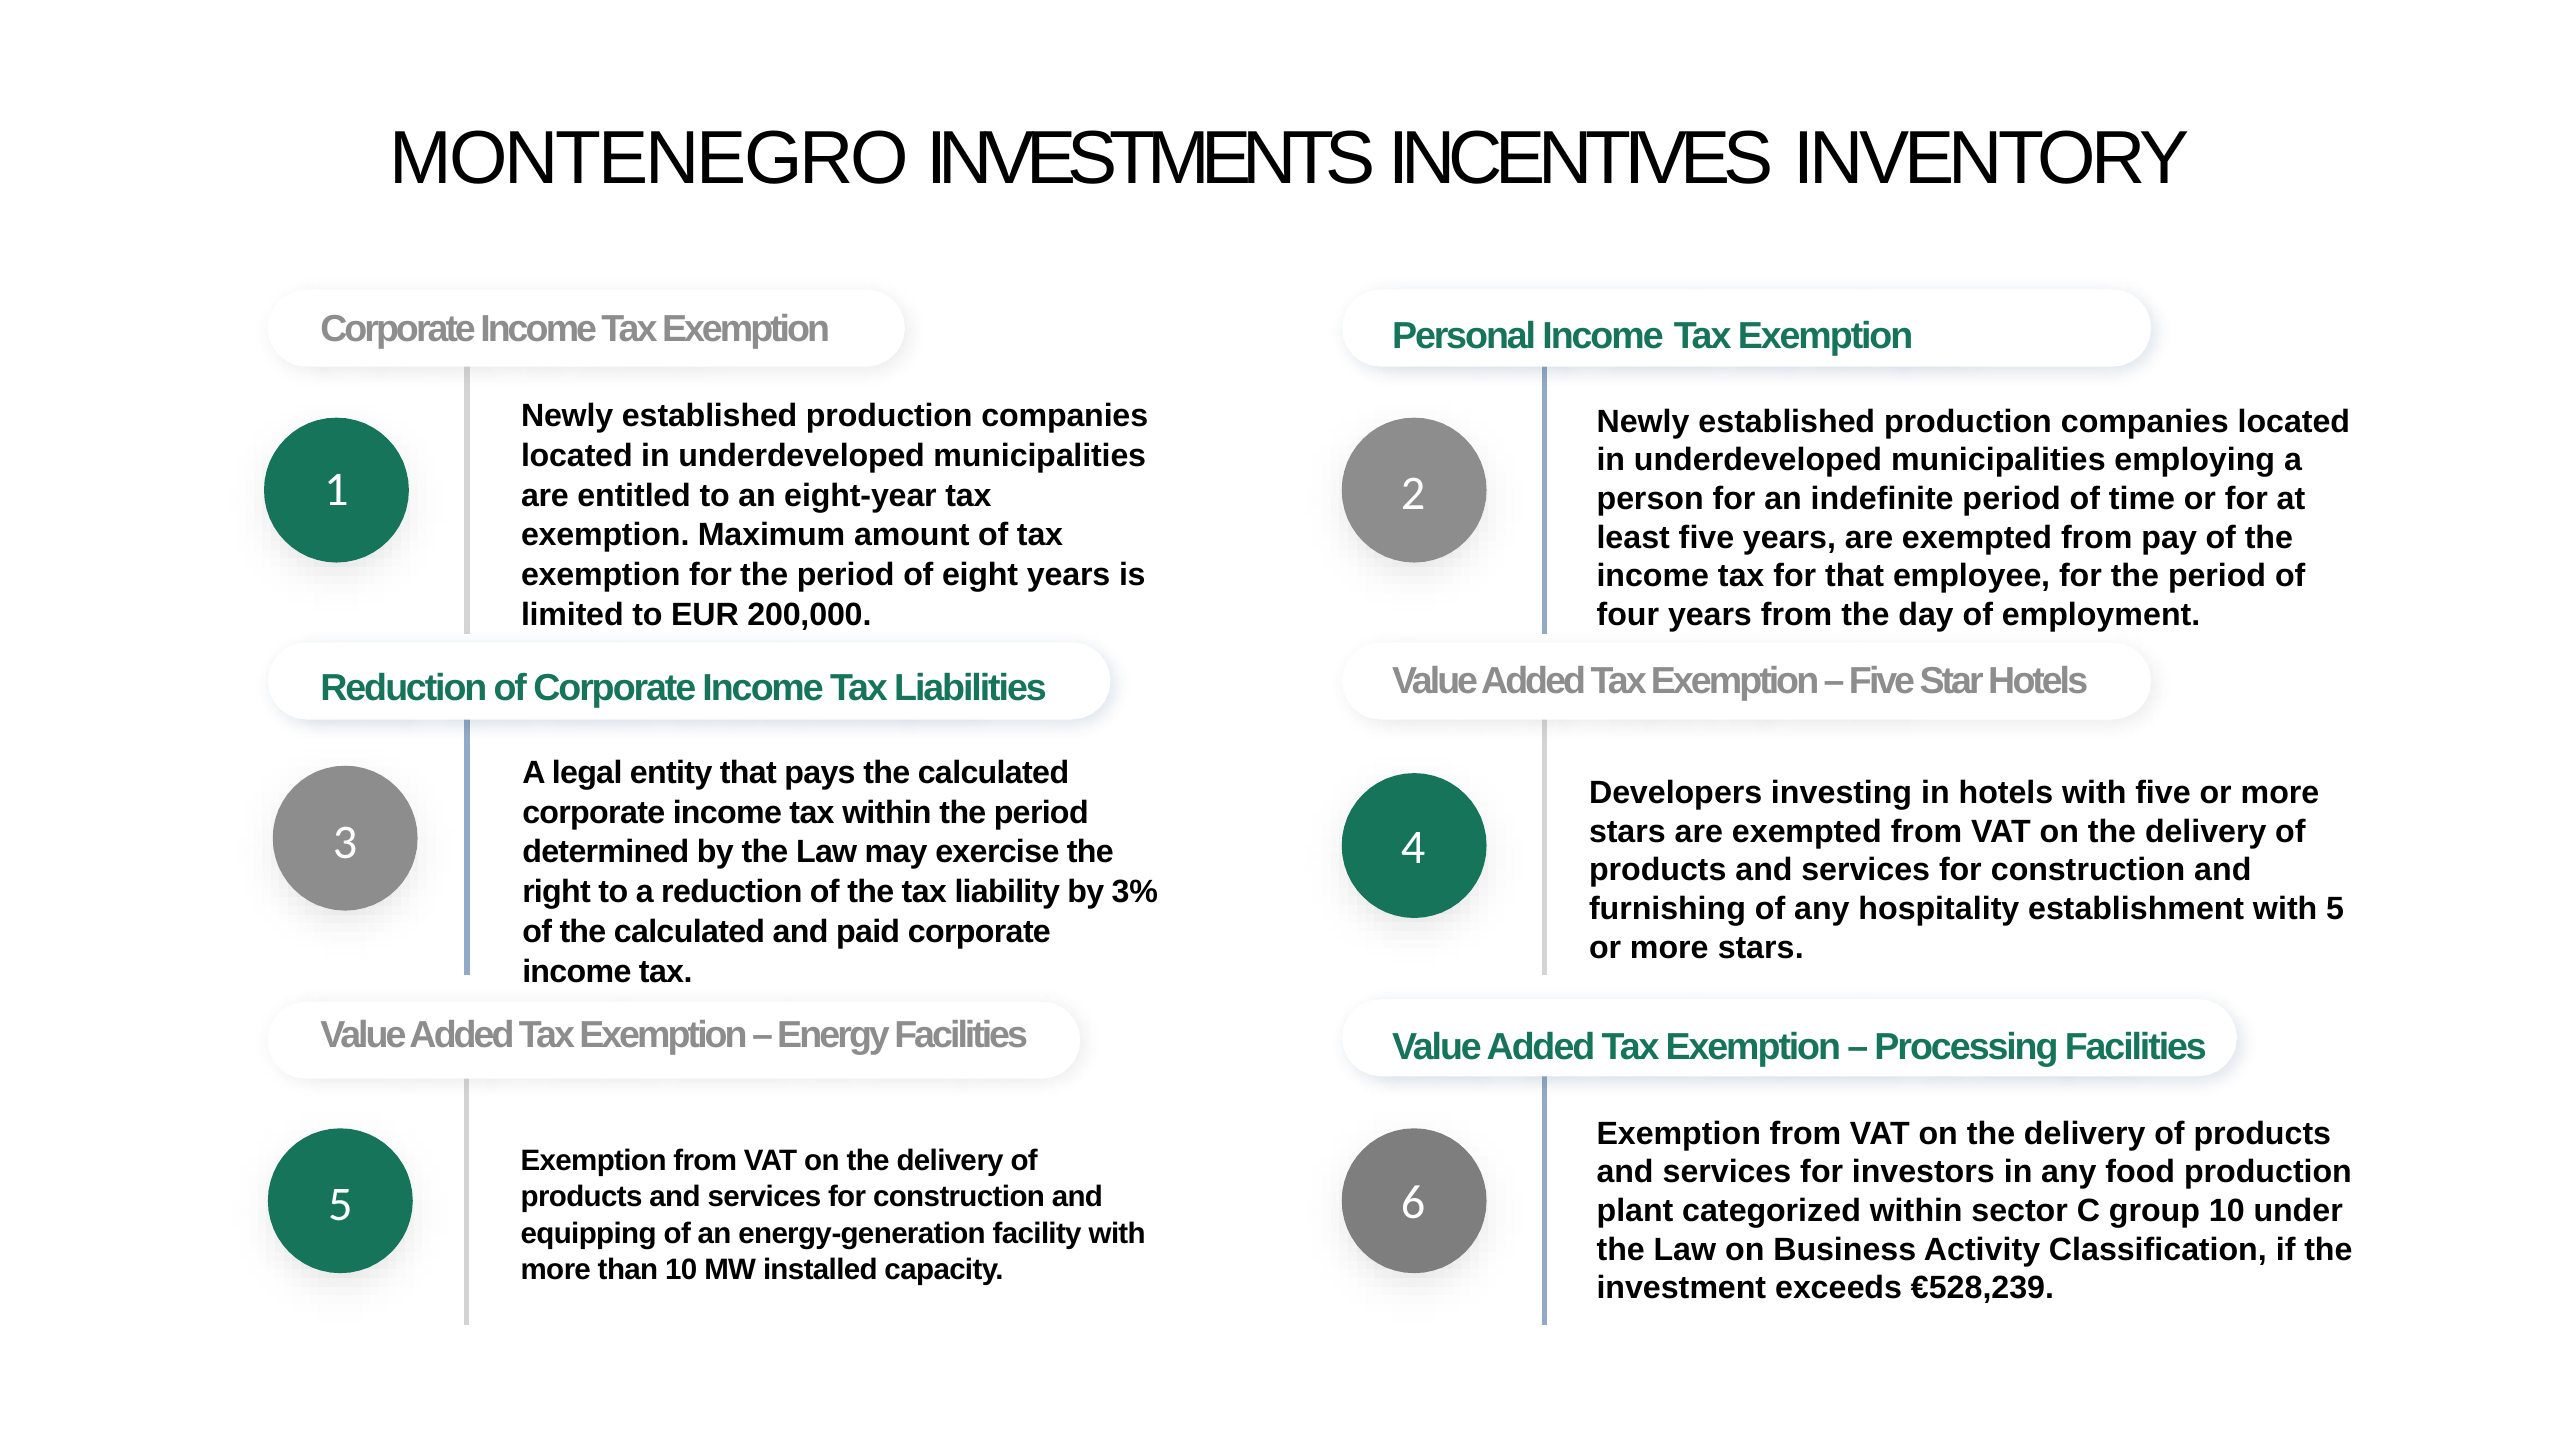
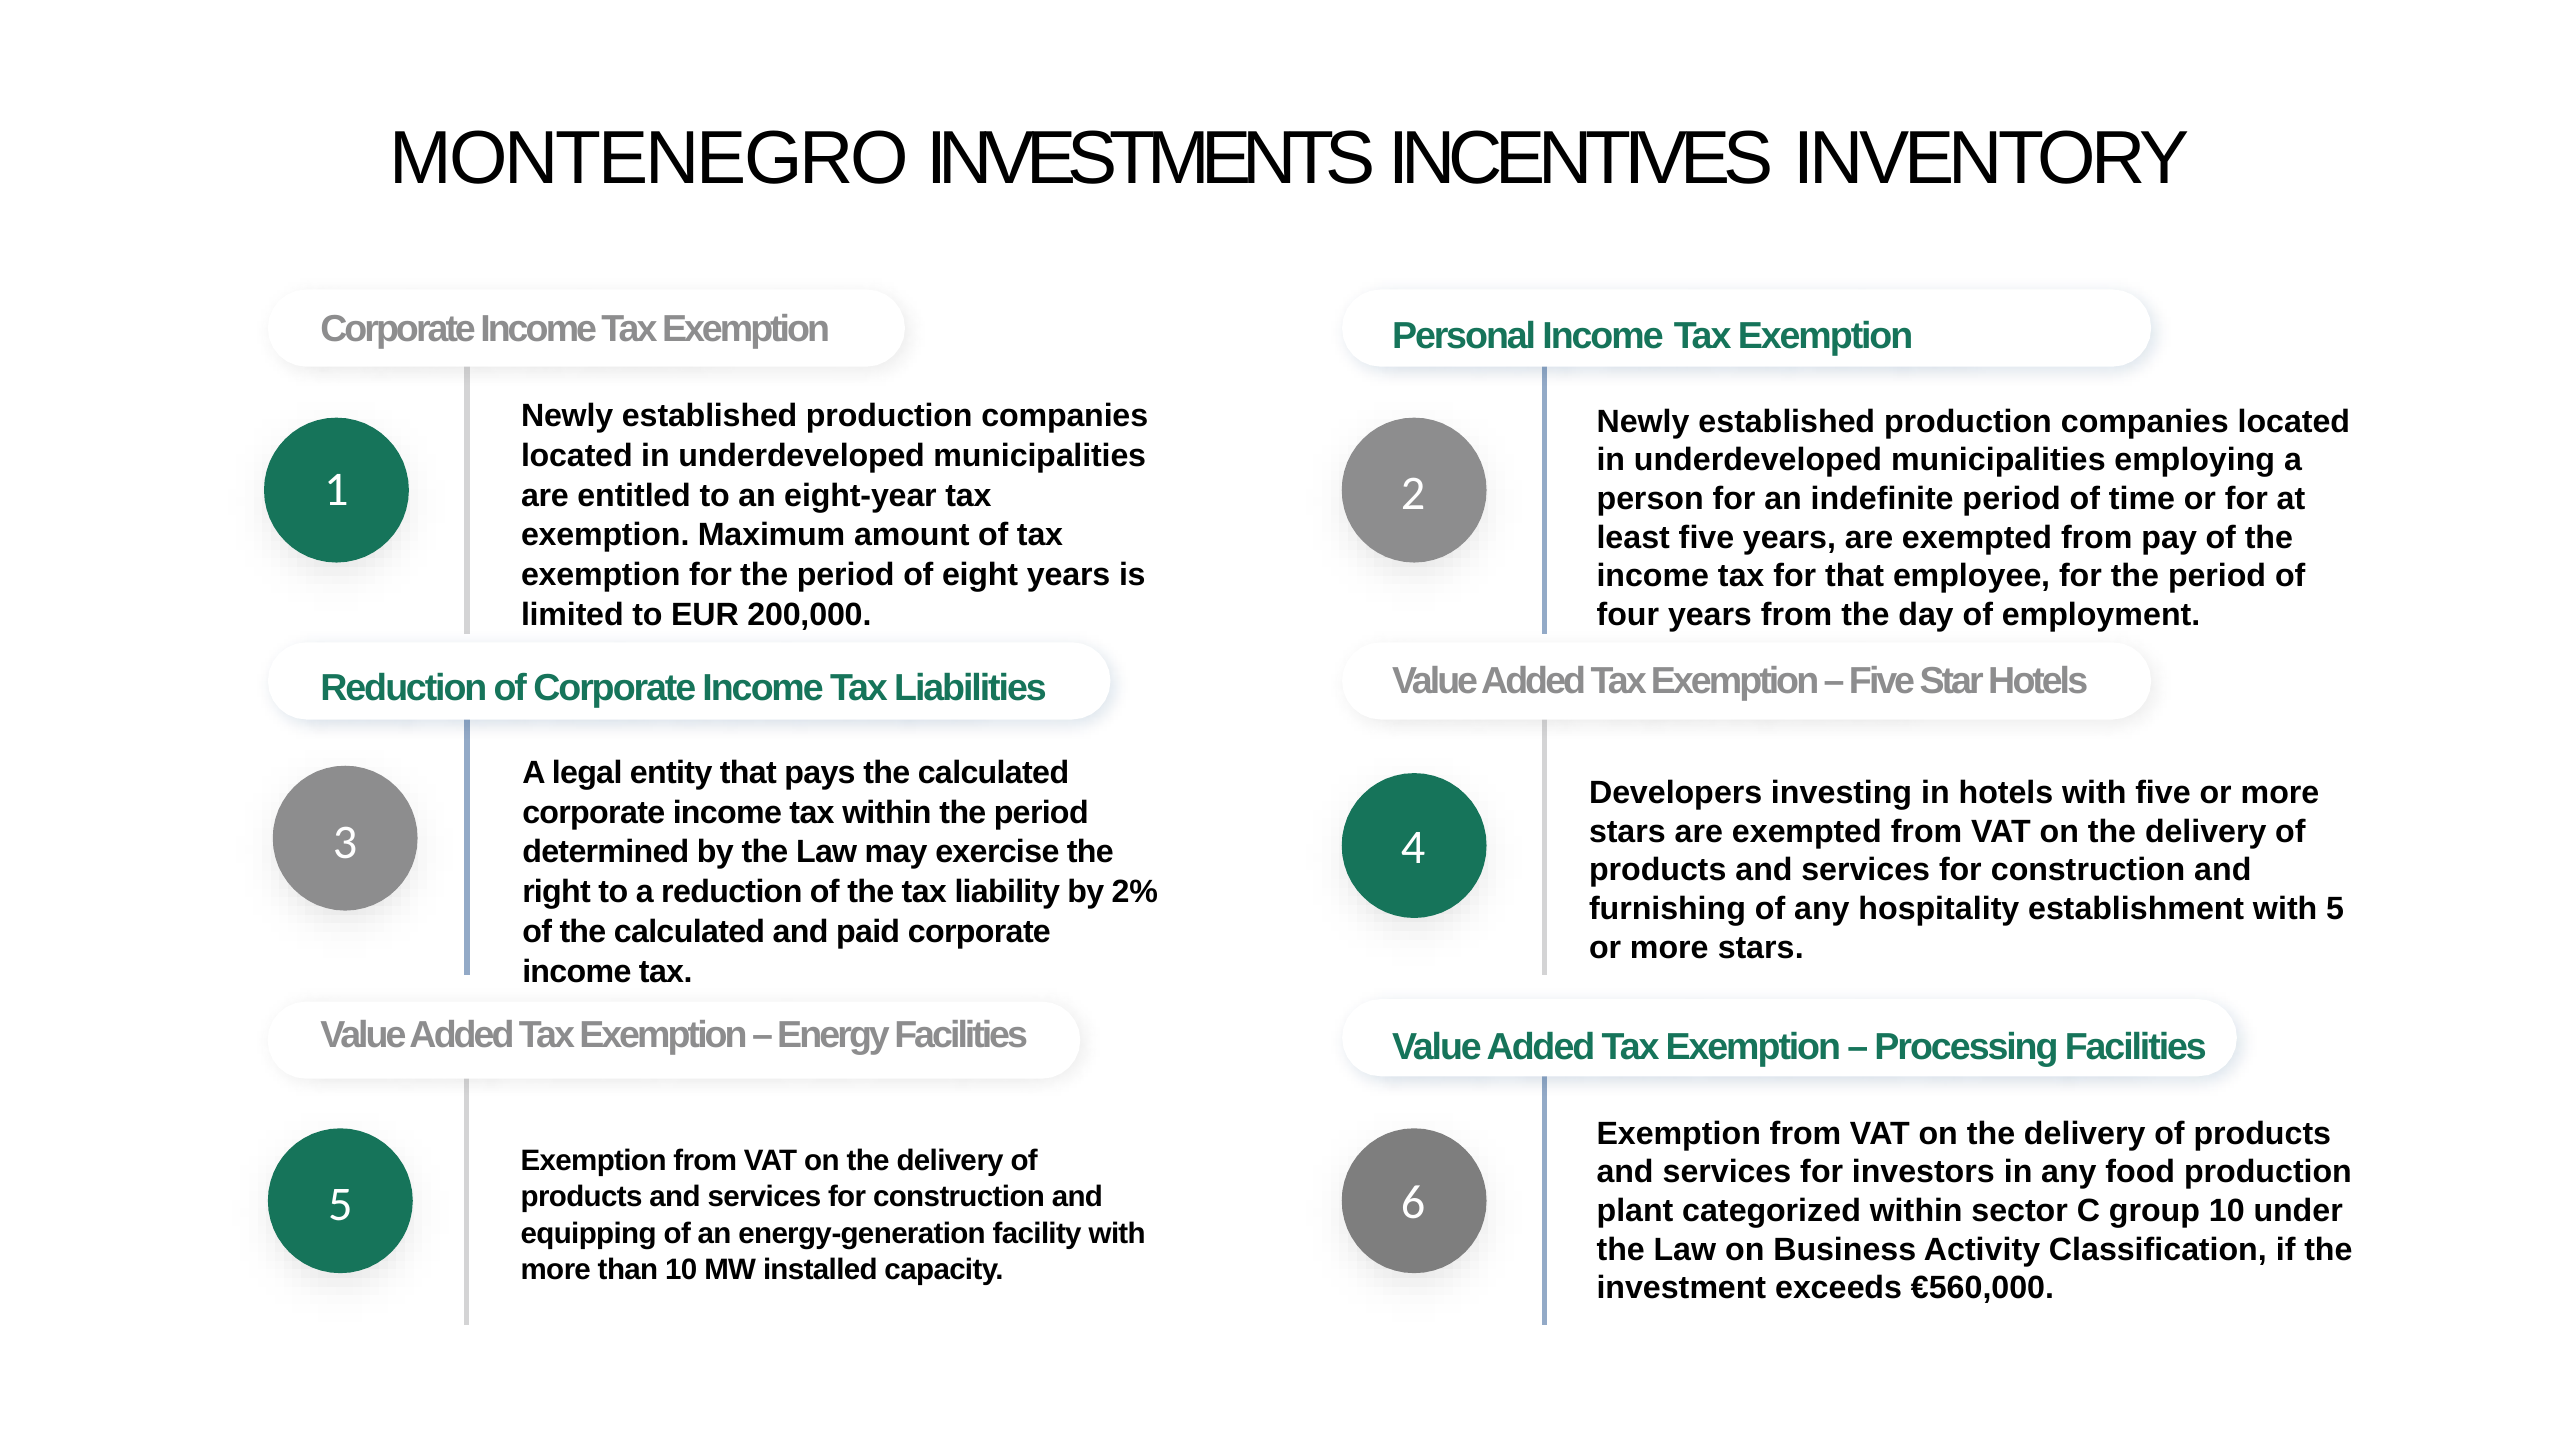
3%: 3% -> 2% (1135, 892)
€528,239: €528,239 -> €560,000 (1982, 1288)
